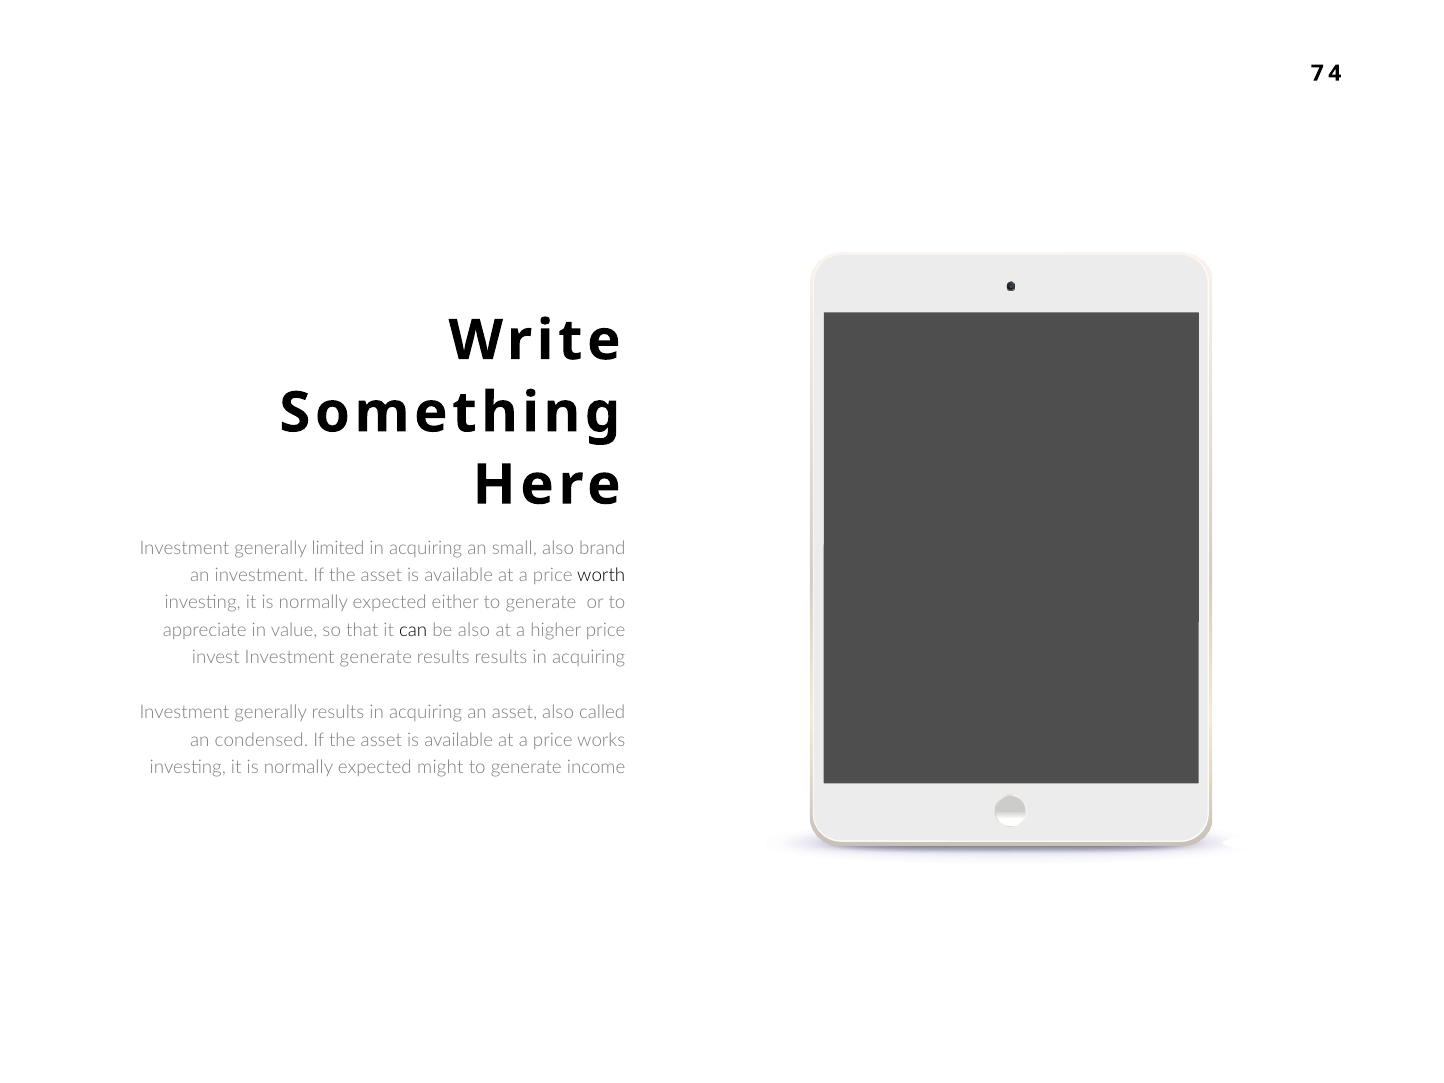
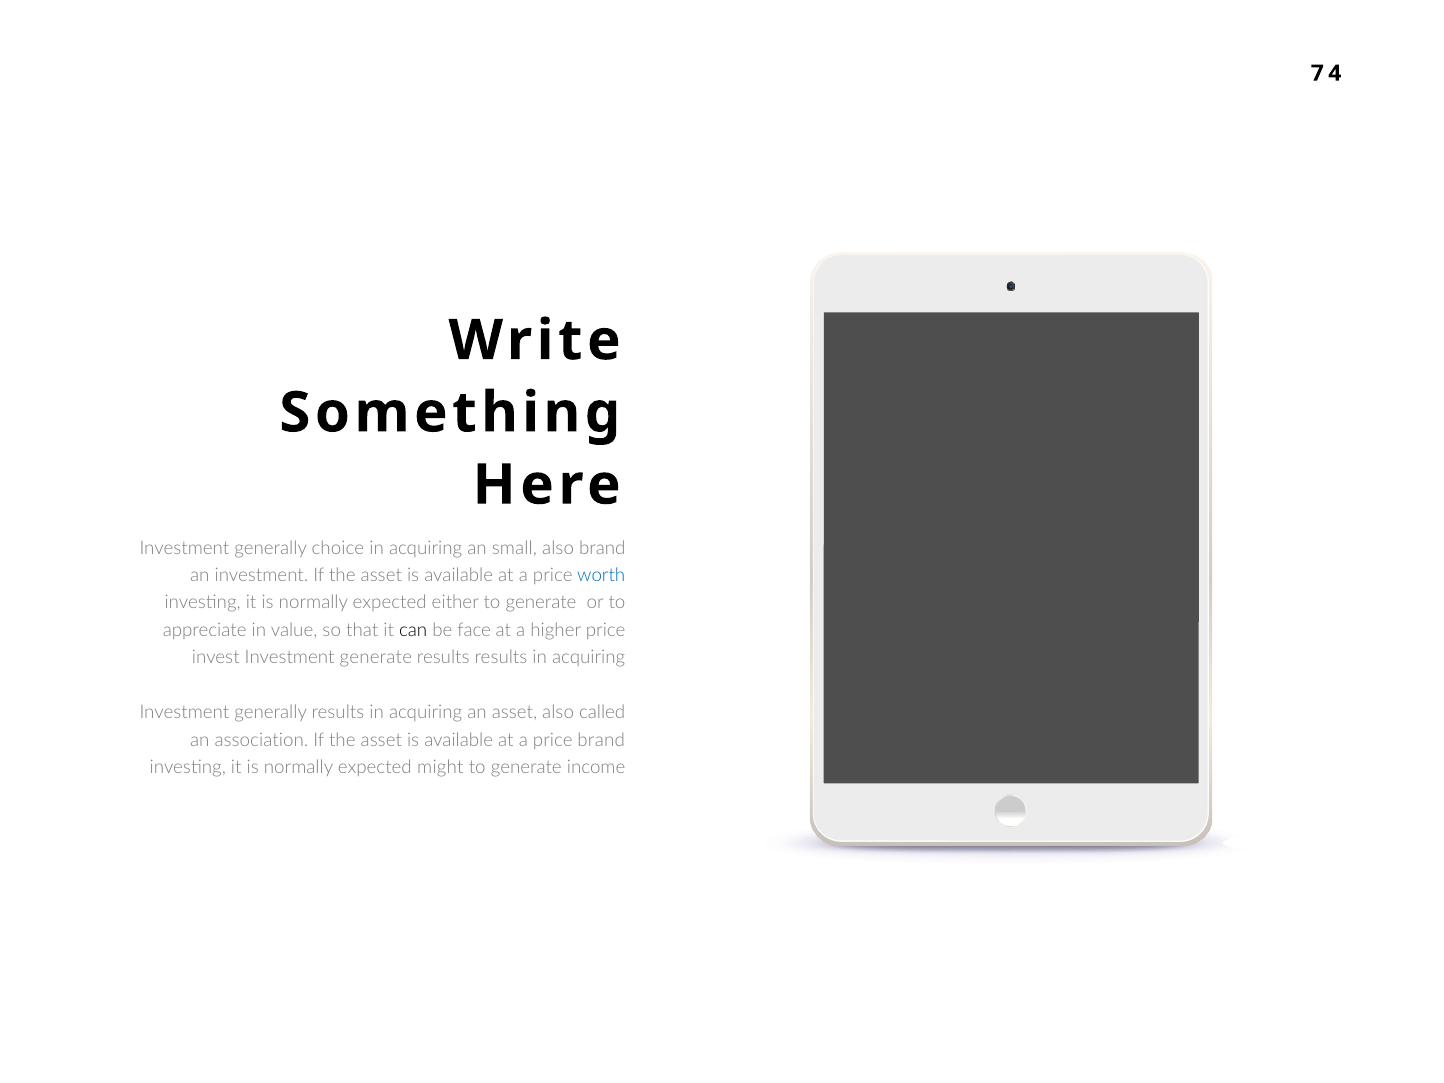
limited: limited -> choice (338, 548)
worth colour: black -> blue (601, 575)
be also: also -> face (474, 630)
condensed: condensed -> association (261, 740)
price works: works -> brand (601, 740)
